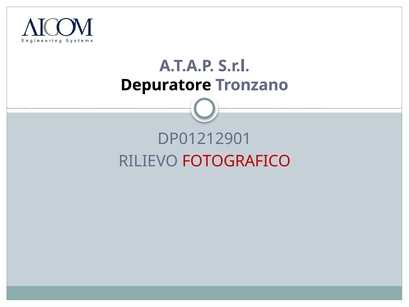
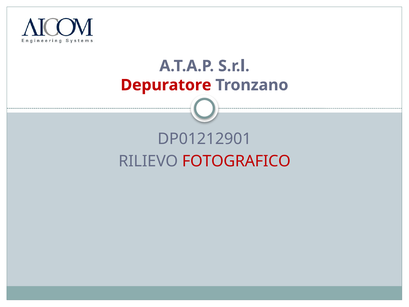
Depuratore colour: black -> red (166, 85)
